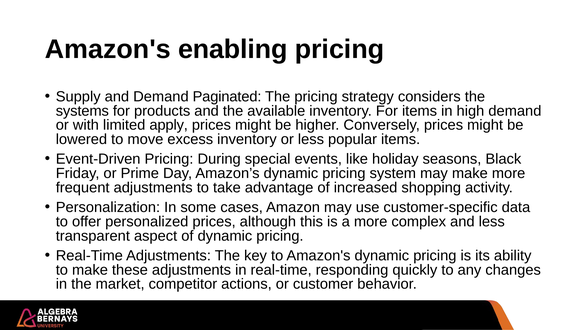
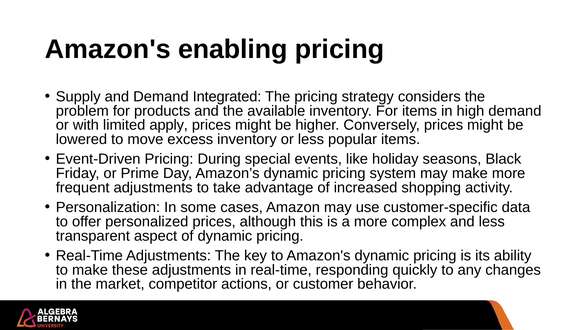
Paginated: Paginated -> Integrated (227, 97)
systems: systems -> problem (82, 111)
